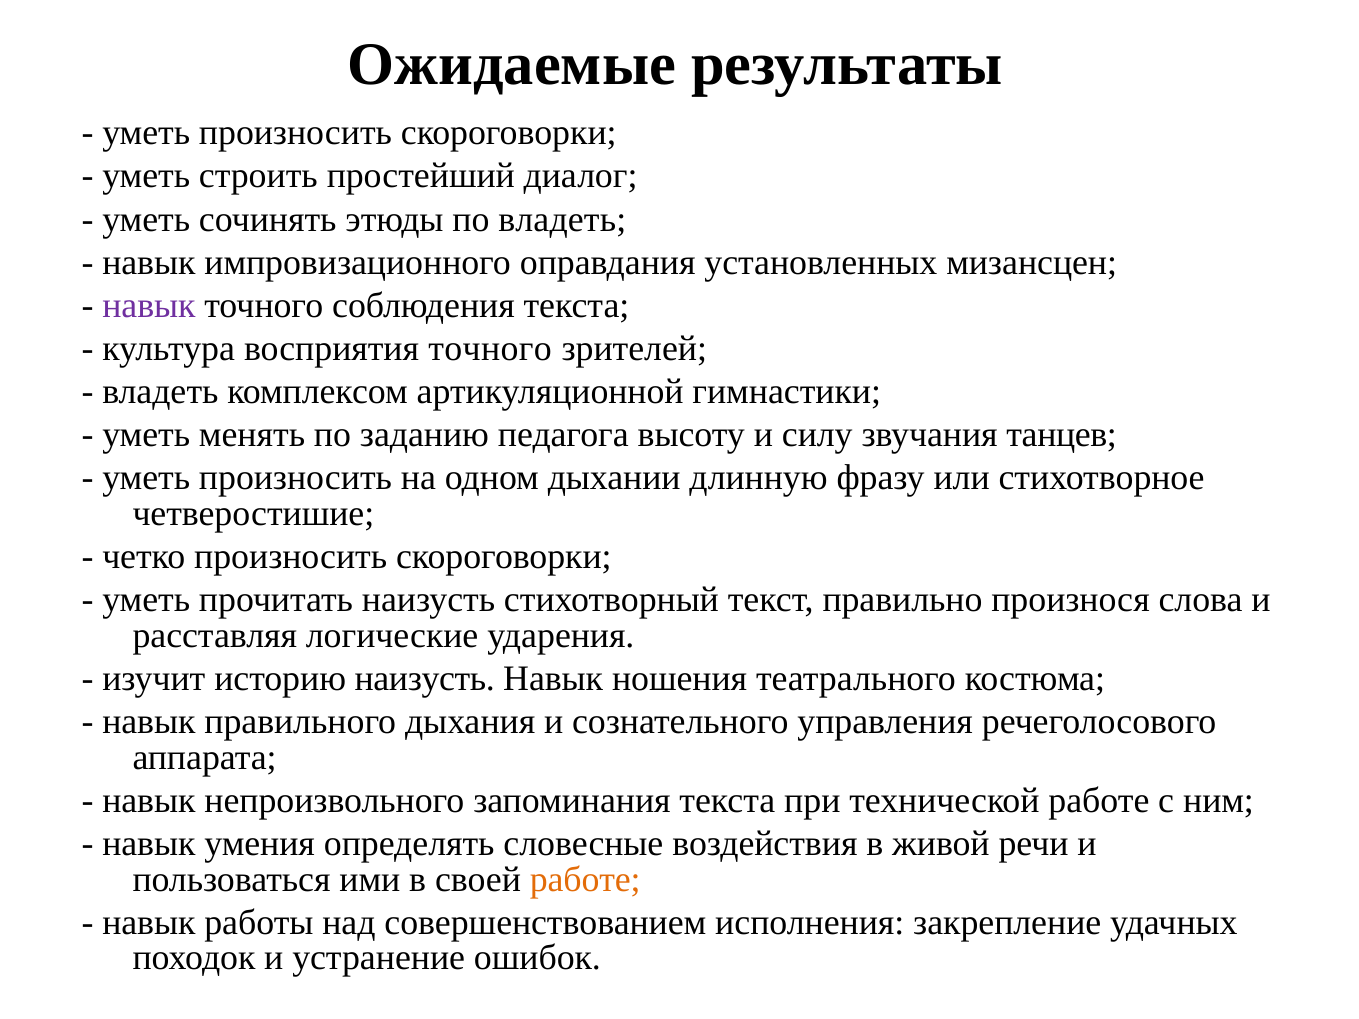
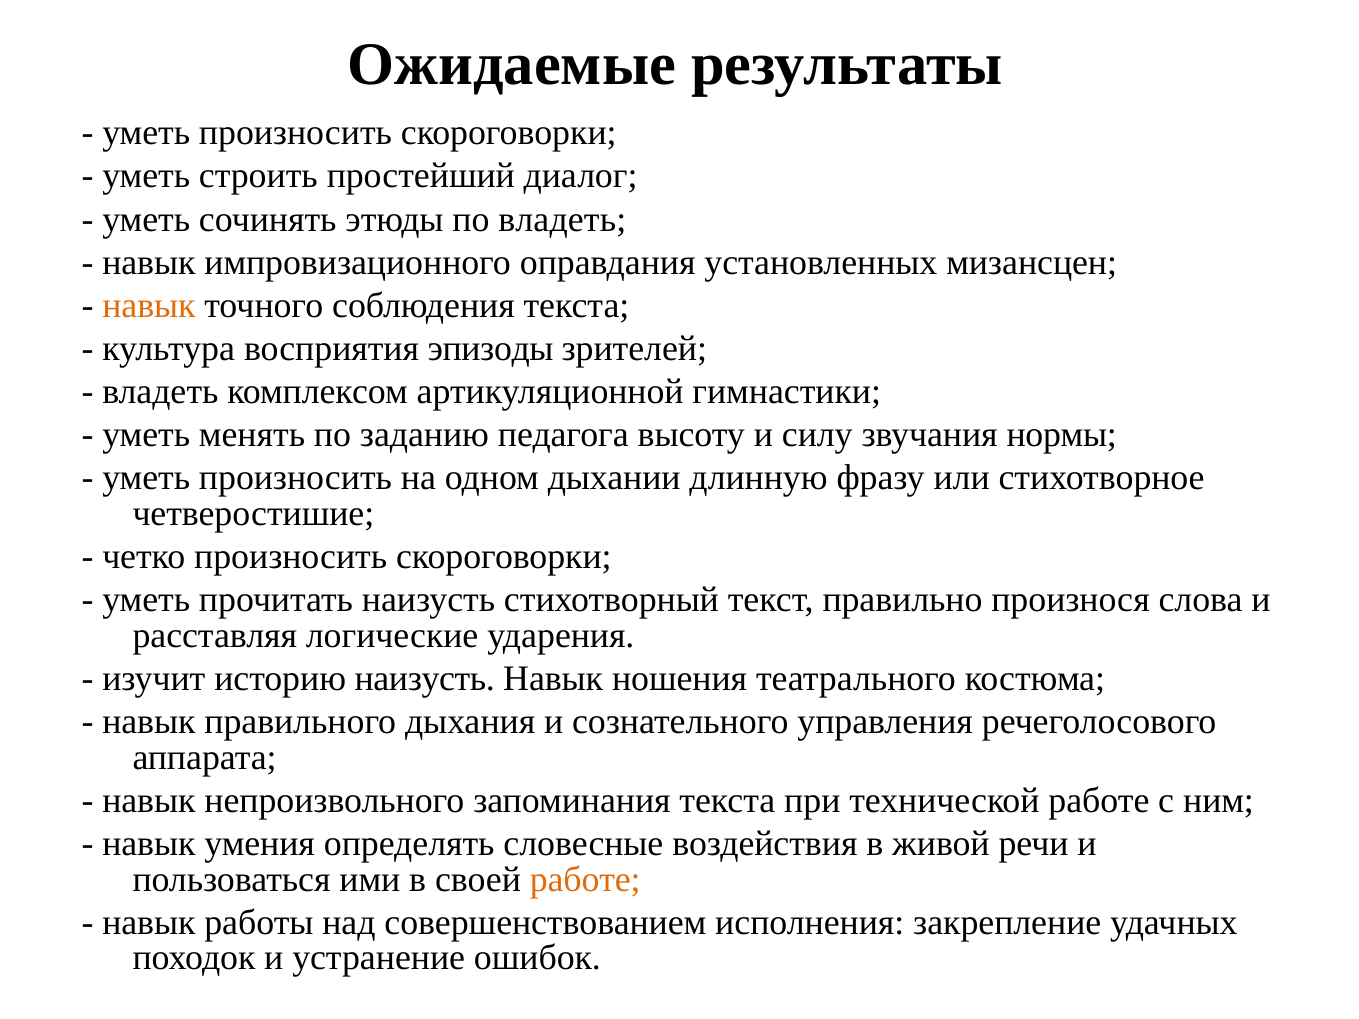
навык colour: purple -> orange (149, 306)
восприятия точного: точного -> эпизоды (491, 349)
танцев: танцев -> нормы (1062, 435)
